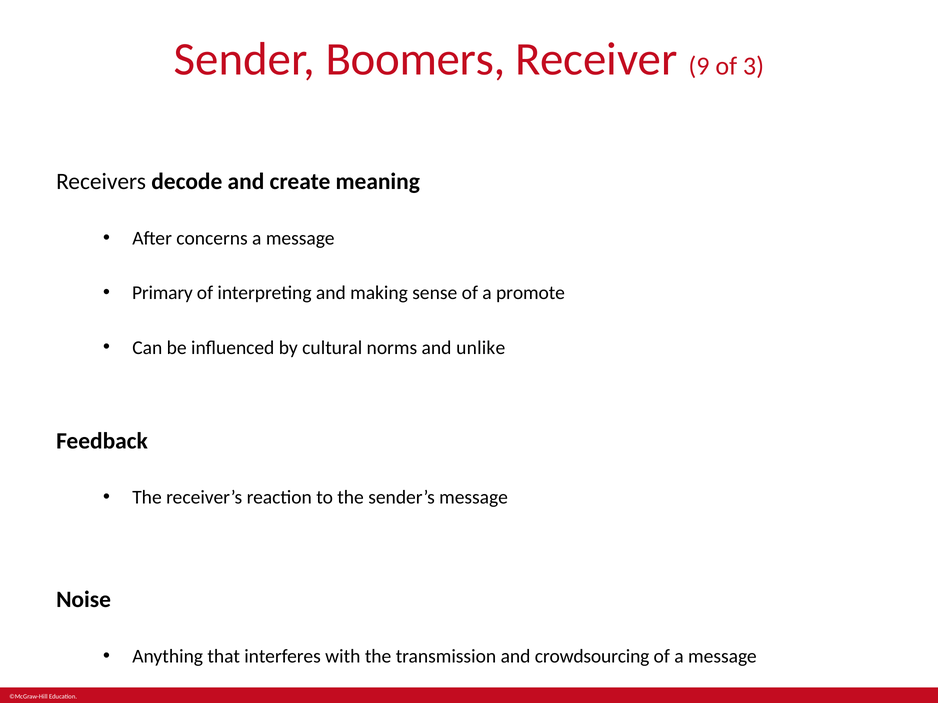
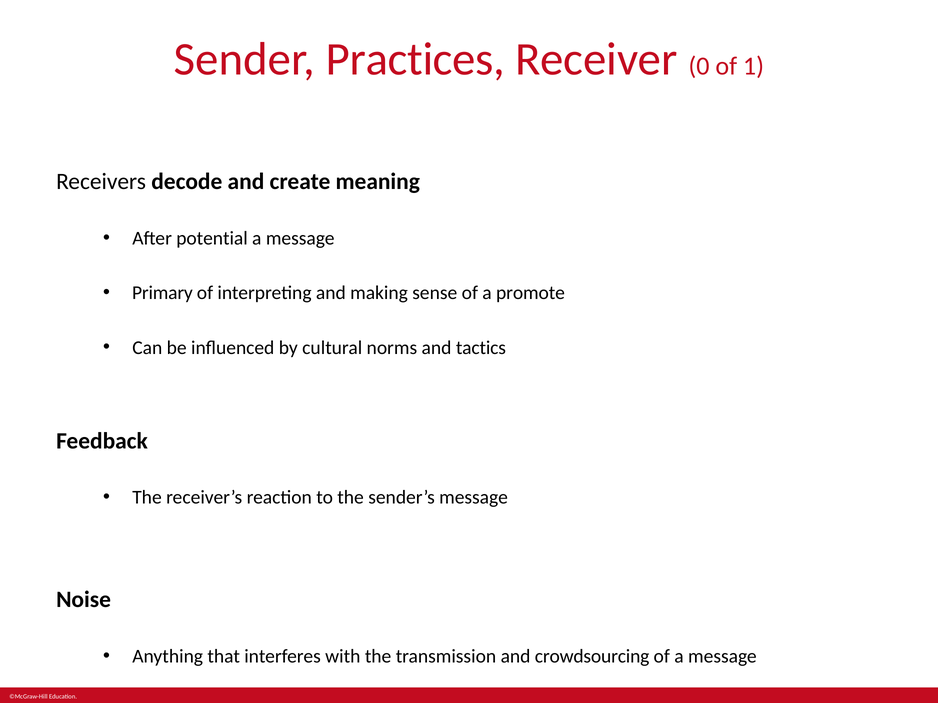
Boomers: Boomers -> Practices (415, 59)
9: 9 -> 0 (699, 66)
3: 3 -> 1 (754, 66)
concerns: concerns -> potential (212, 239)
unlike: unlike -> tactics (481, 348)
